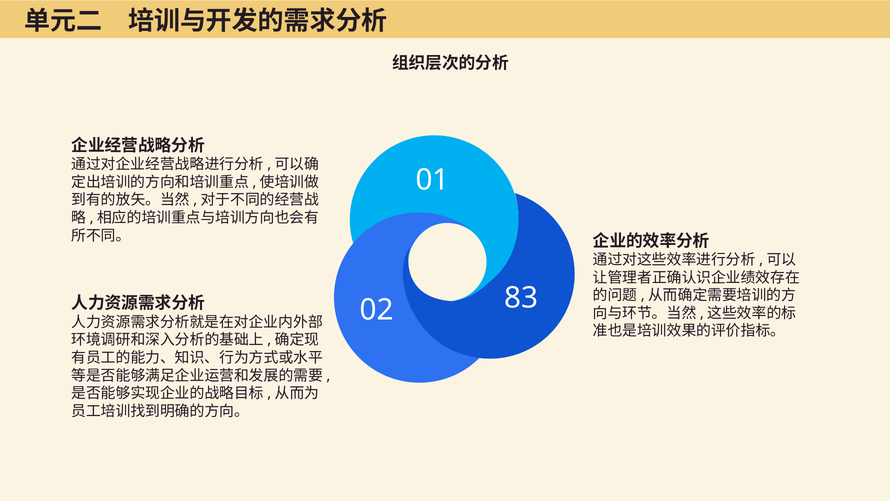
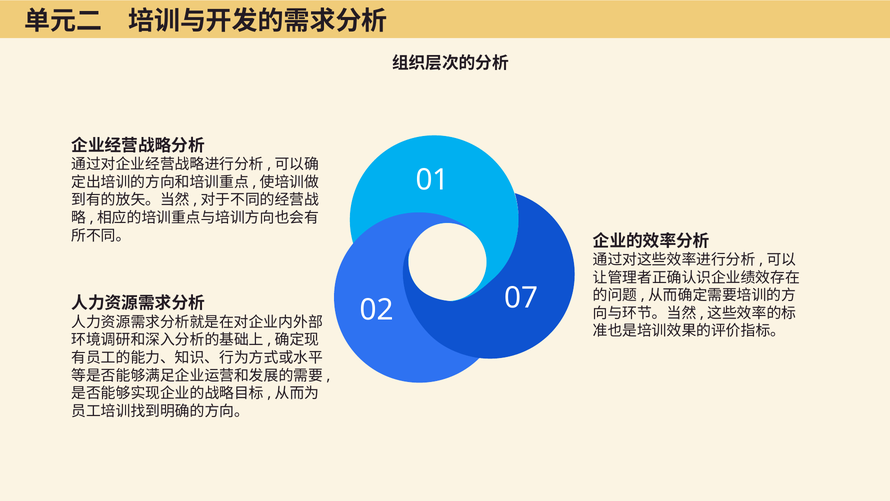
83: 83 -> 07 (521, 298)
